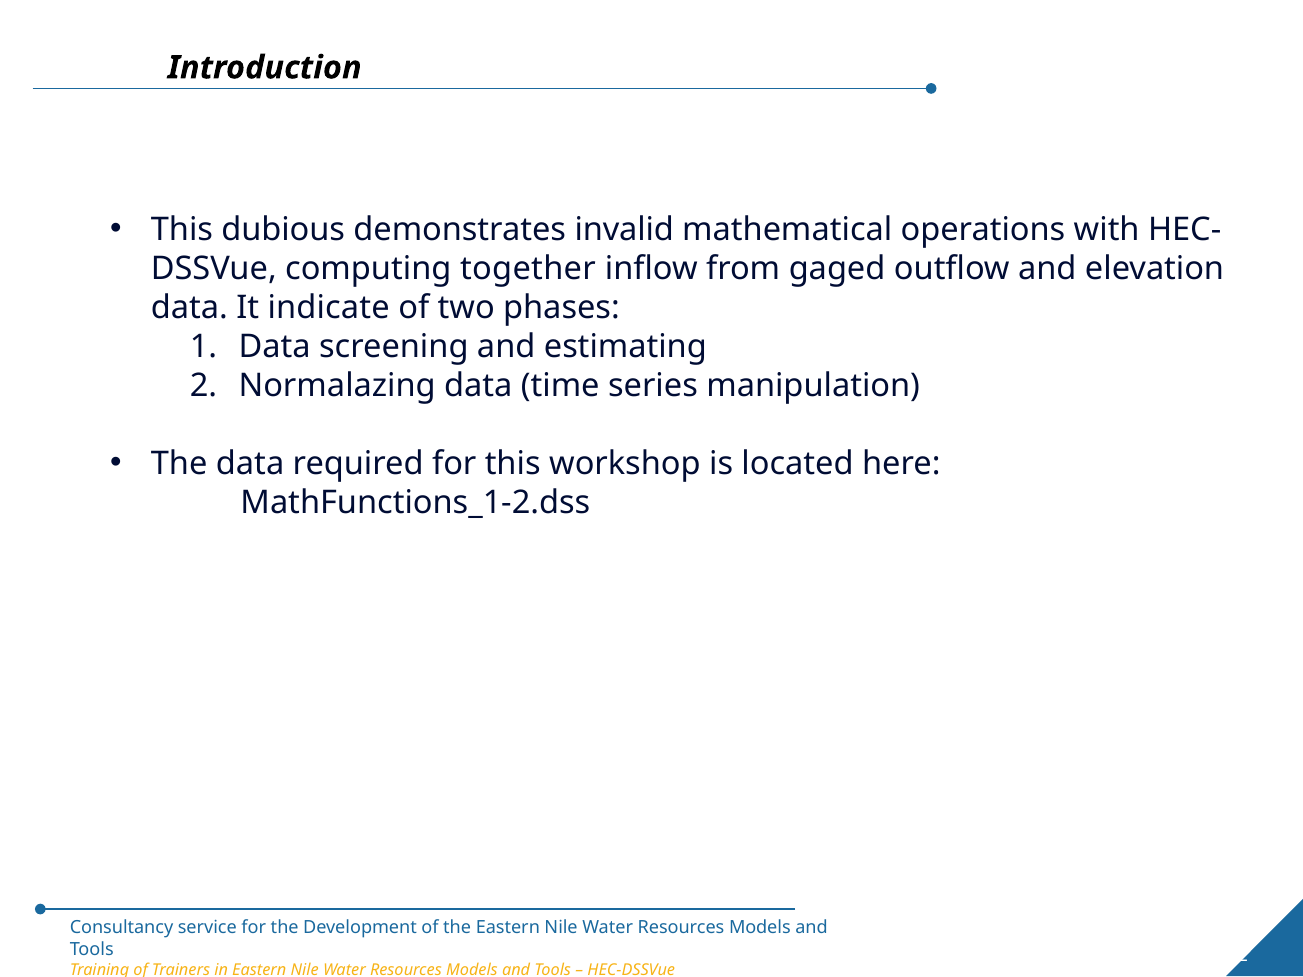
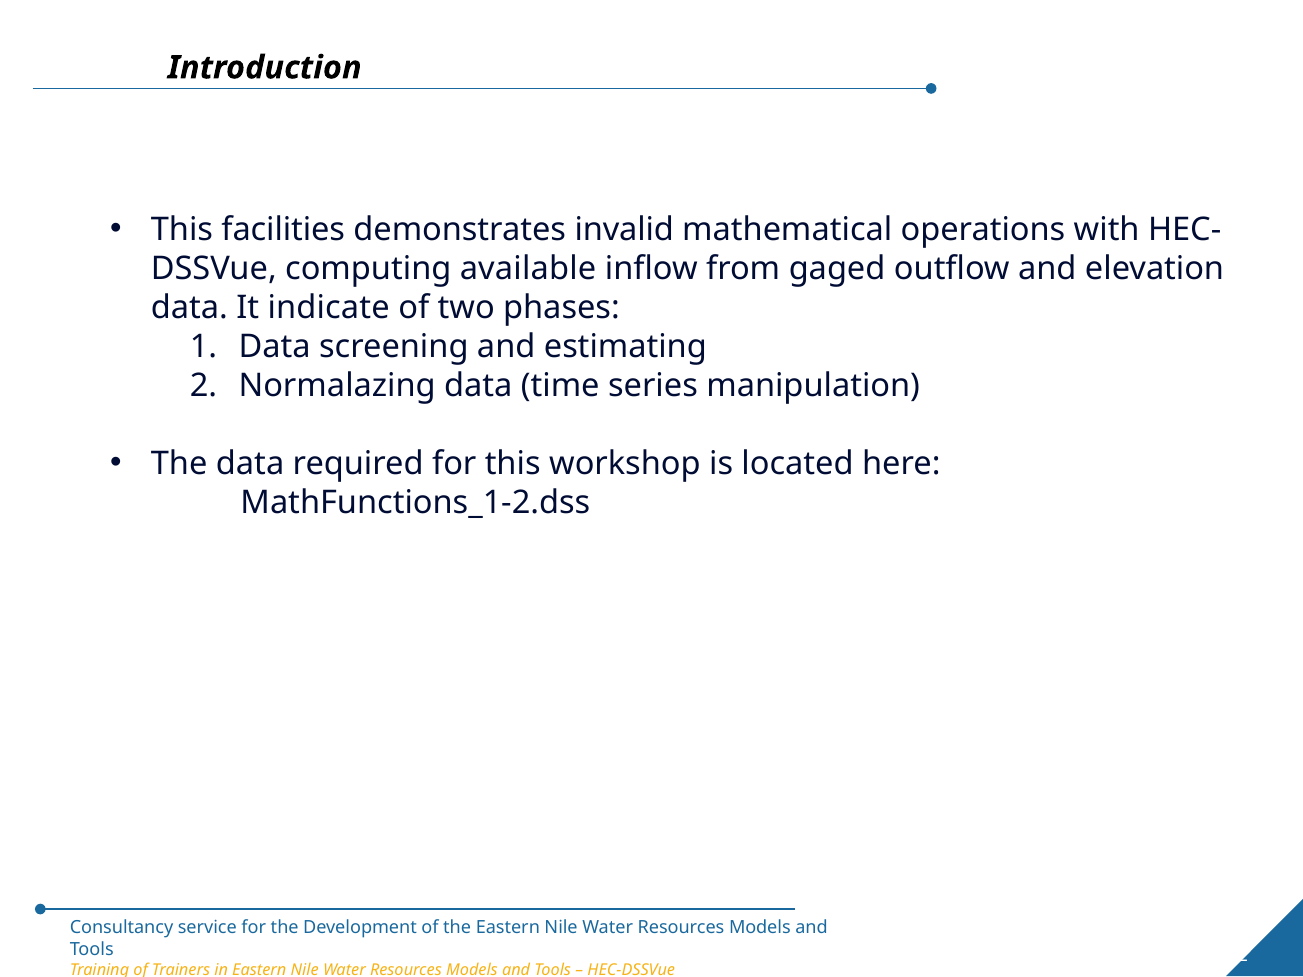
dubious: dubious -> facilities (283, 229)
together: together -> available (528, 269)
